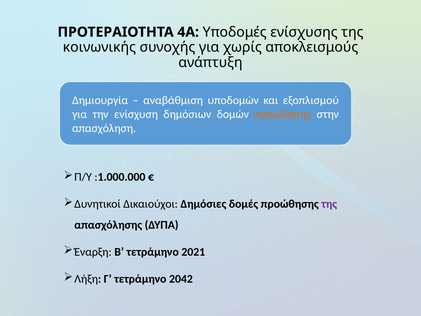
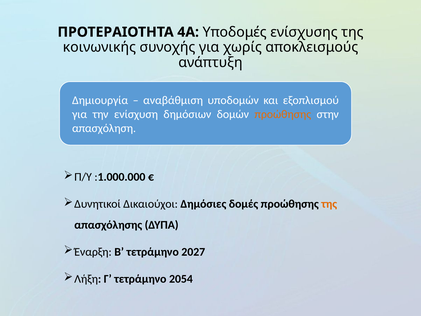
της colour: purple -> orange (329, 204)
2021: 2021 -> 2027 (193, 252)
2042: 2042 -> 2054 (181, 279)
